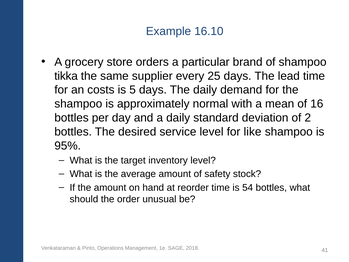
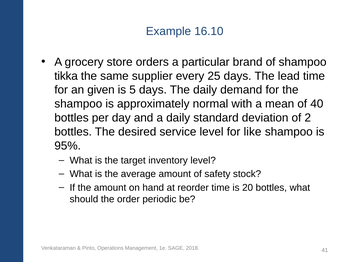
costs: costs -> given (101, 90)
16: 16 -> 40 (317, 104)
54: 54 -> 20 (248, 187)
unusual: unusual -> periodic (159, 199)
